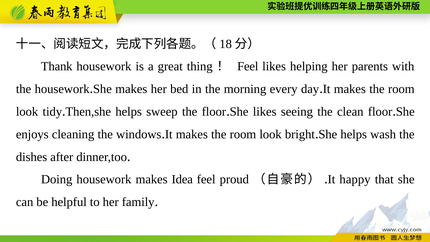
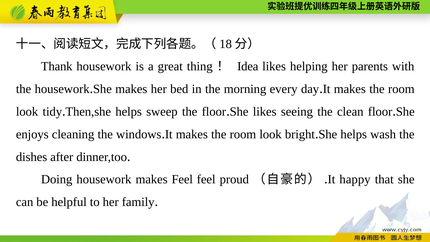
Feel: Feel -> Idea (248, 66)
makes Idea: Idea -> Feel (182, 179)
